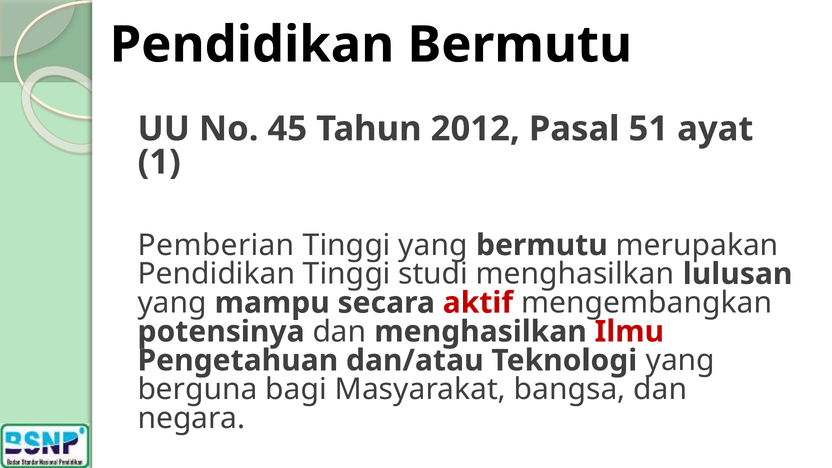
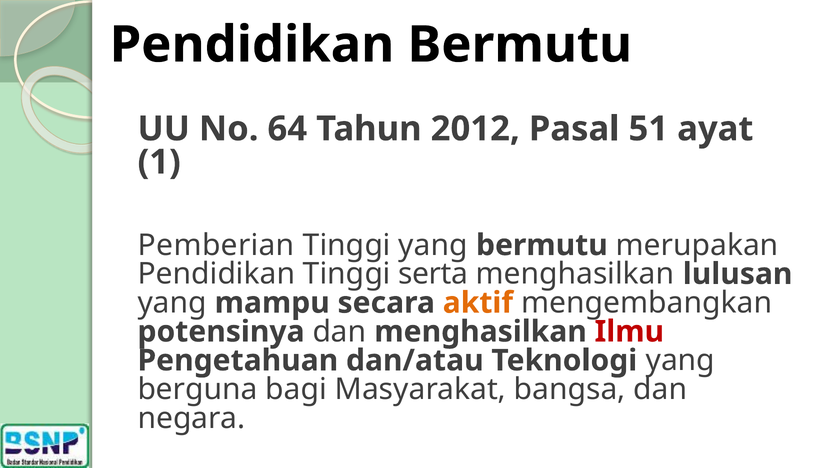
45: 45 -> 64 (287, 129)
studi: studi -> serta (433, 274)
aktif colour: red -> orange (478, 303)
